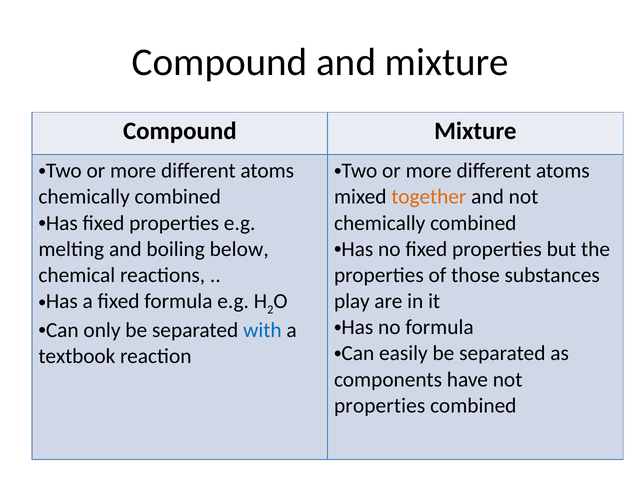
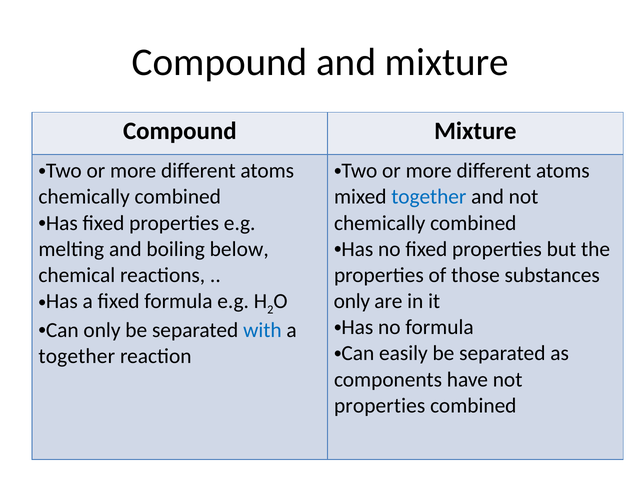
together colour: orange -> blue (429, 197)
play: play -> only (352, 301)
textbook: textbook -> together (77, 356)
